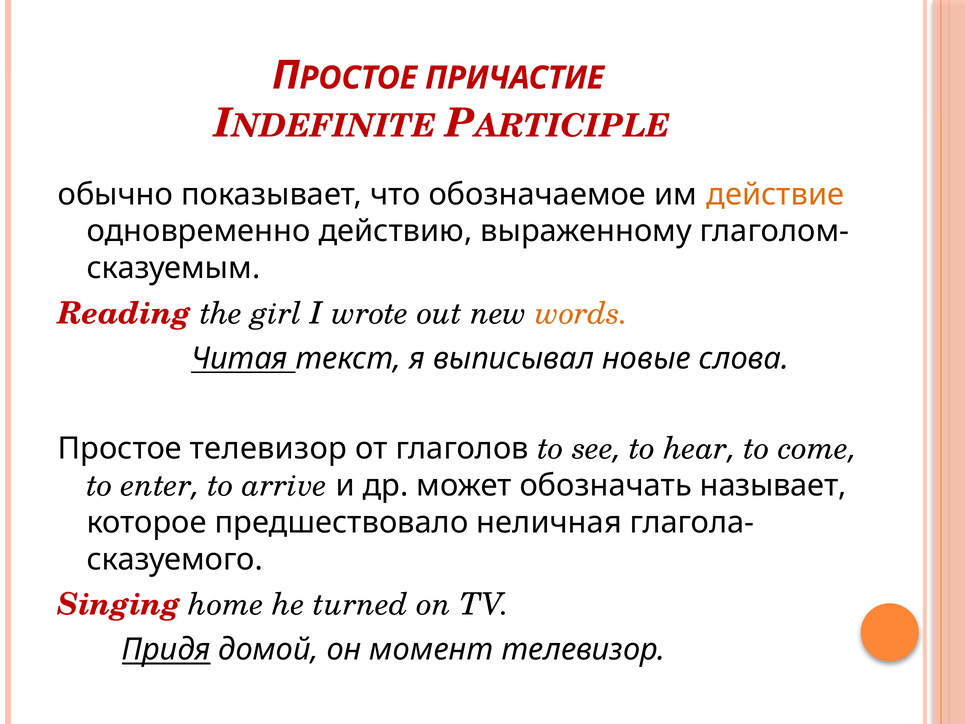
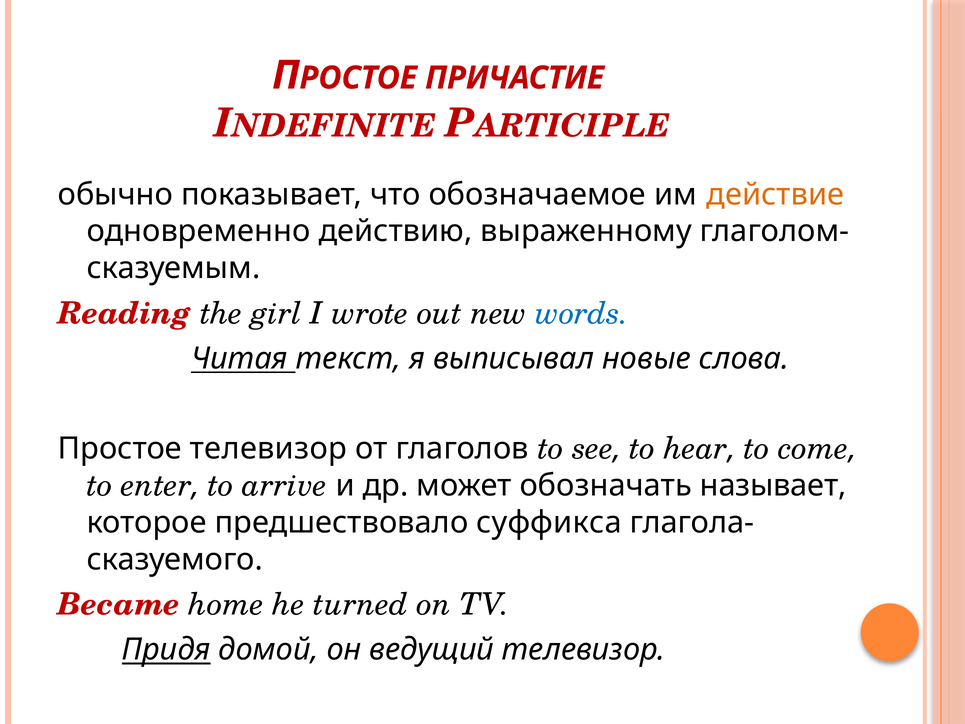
words colour: orange -> blue (582, 313)
неличная: неличная -> суффикса (549, 522)
Singing: Singing -> Became (119, 604)
момент: момент -> ведущий (432, 649)
